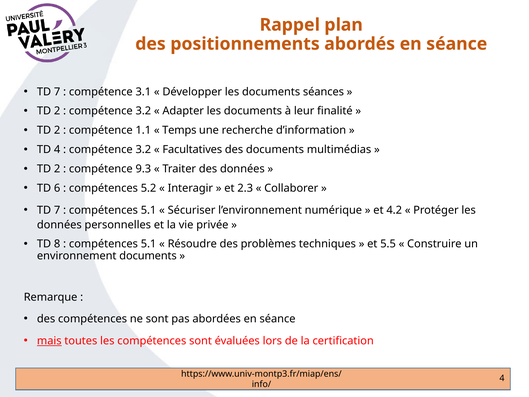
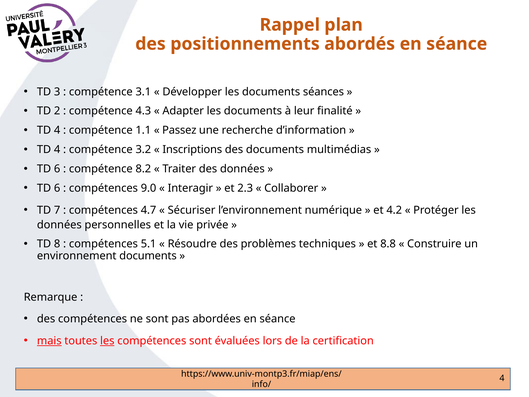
7: 7 -> 3 (57, 92)
3.2: 3.2 -> 4.3 (143, 111)
2: 2 -> 4 (57, 130)
Temps: Temps -> Passez (179, 130)
Facultatives: Facultatives -> Inscriptions (192, 149)
2: 2 -> 6 (57, 169)
9.3: 9.3 -> 8.2 (143, 169)
5.2: 5.2 -> 9.0 (149, 188)
5.1: 5.1 -> 4.7 (149, 210)
5.5: 5.5 -> 8.8 (388, 244)
les underline: none -> present (107, 341)
